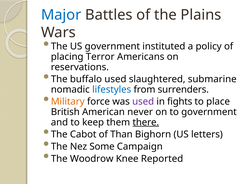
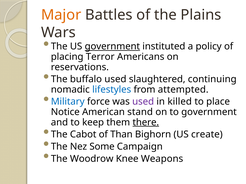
Major colour: blue -> orange (61, 15)
government underline: none -> present (112, 47)
submarine: submarine -> continuing (212, 79)
surrenders: surrenders -> attempted (183, 90)
Military colour: orange -> blue (68, 102)
fights: fights -> killed (180, 102)
British: British -> Notice (65, 112)
never: never -> stand (140, 112)
letters: letters -> create (207, 135)
Reported: Reported -> Weapons (162, 159)
